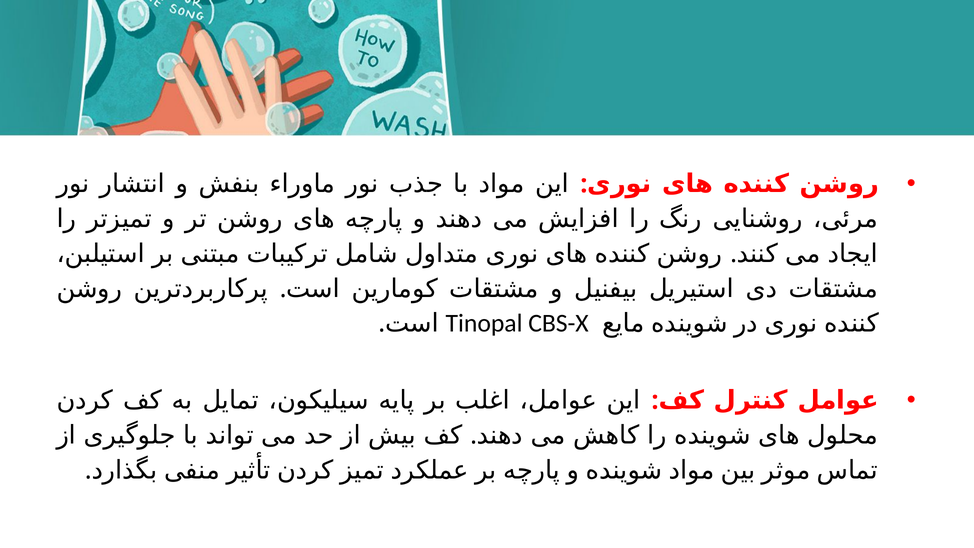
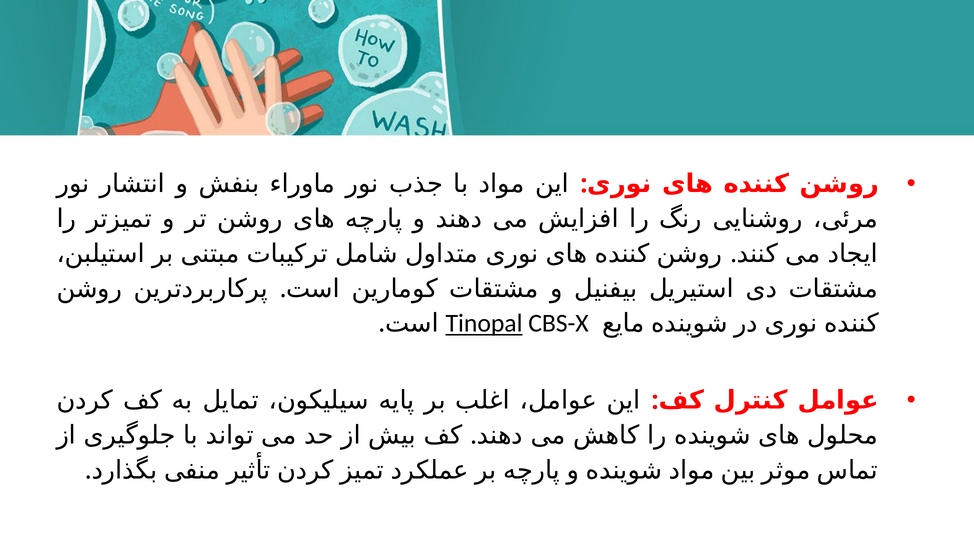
Tinopal underline: none -> present (484, 323)
